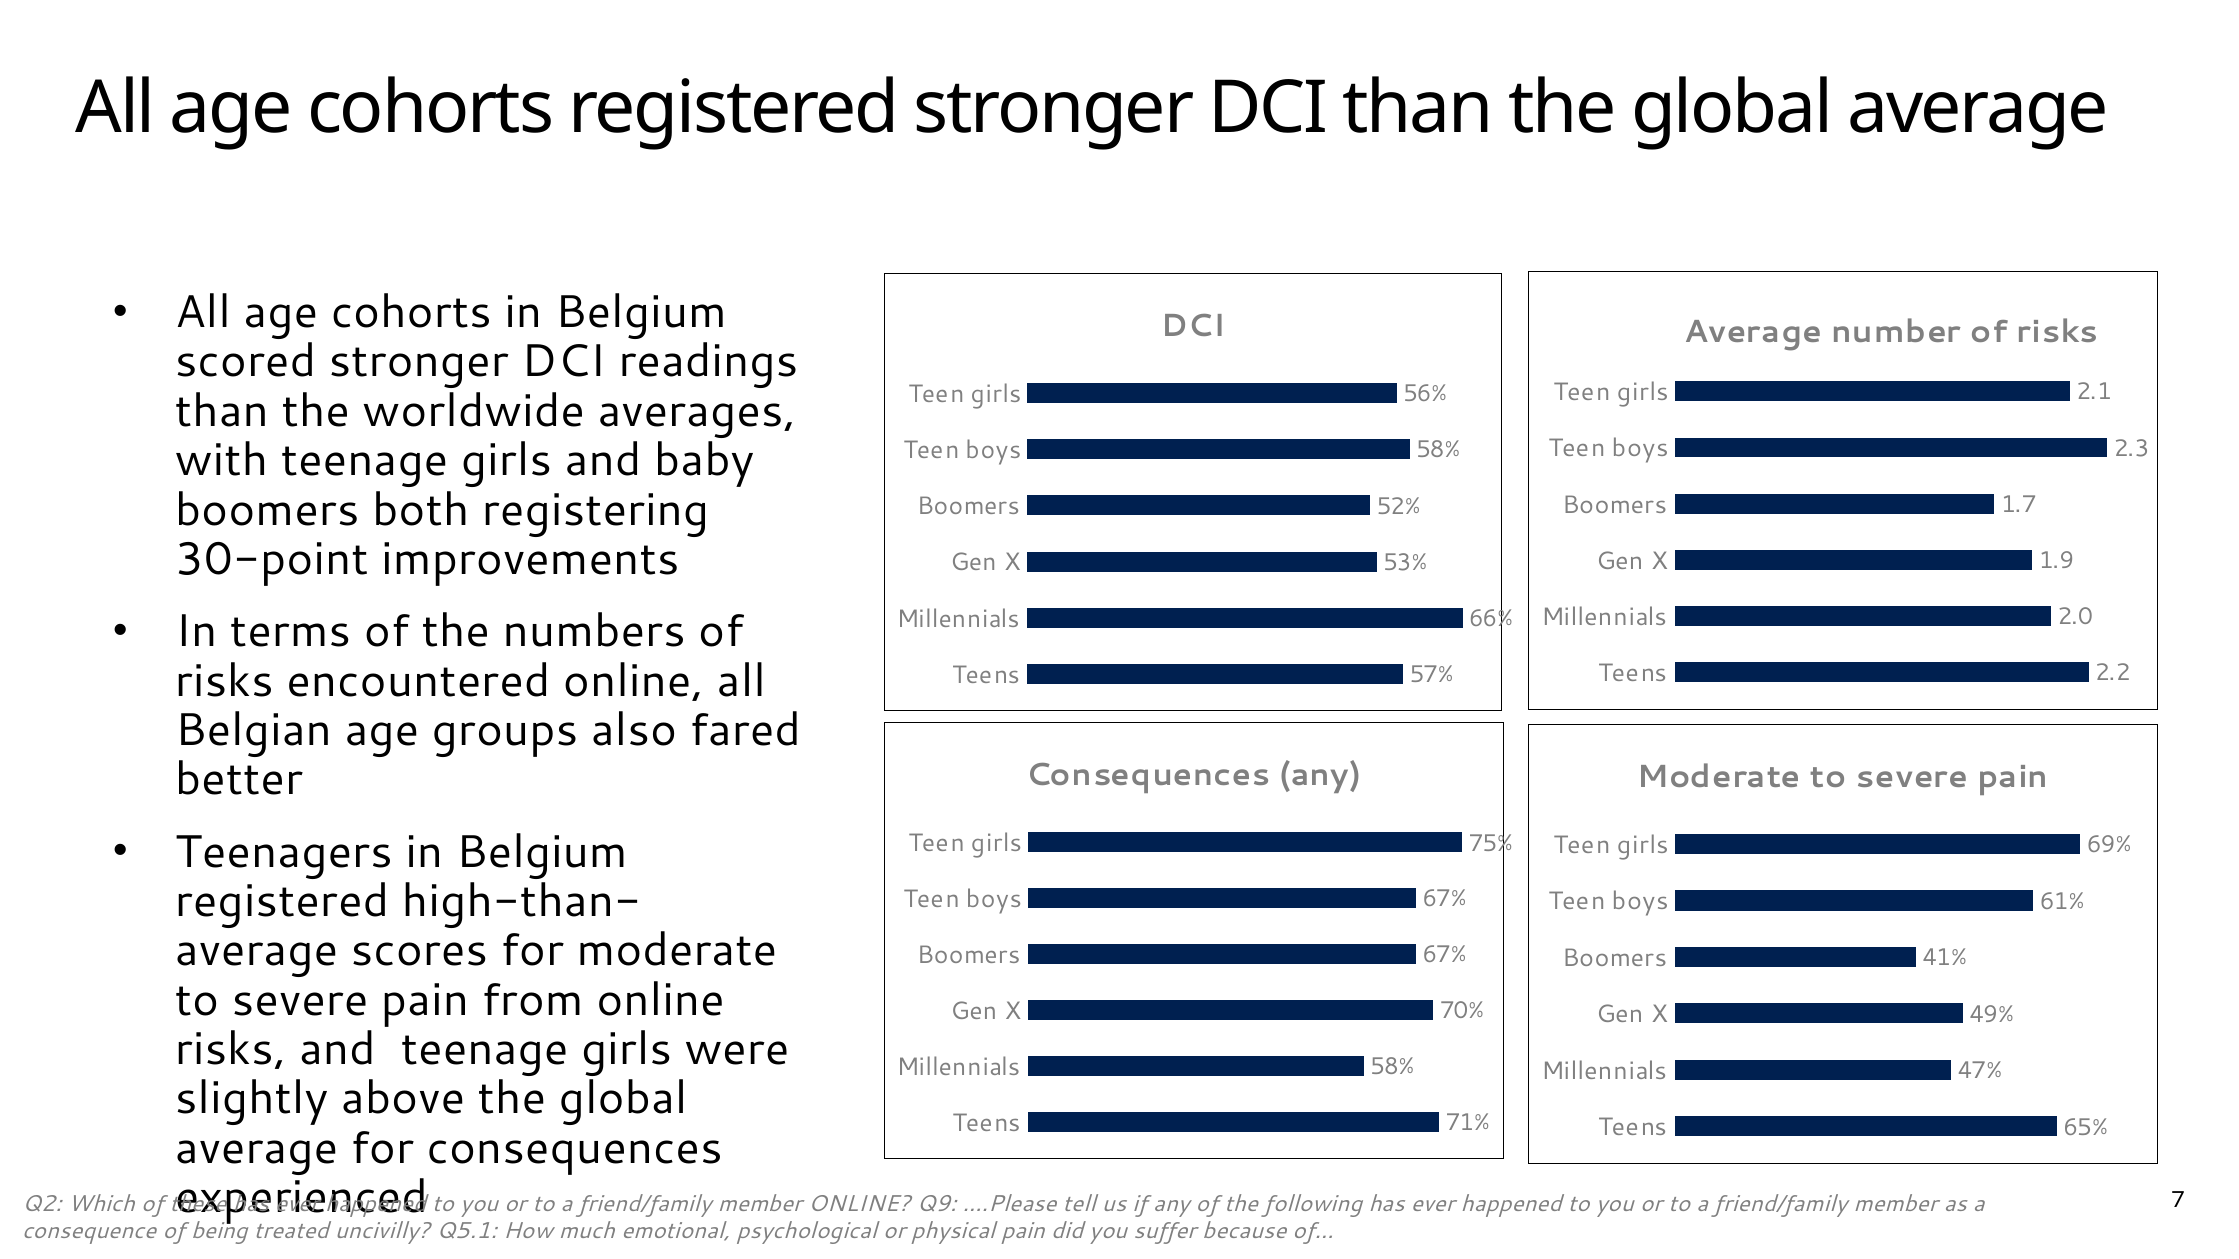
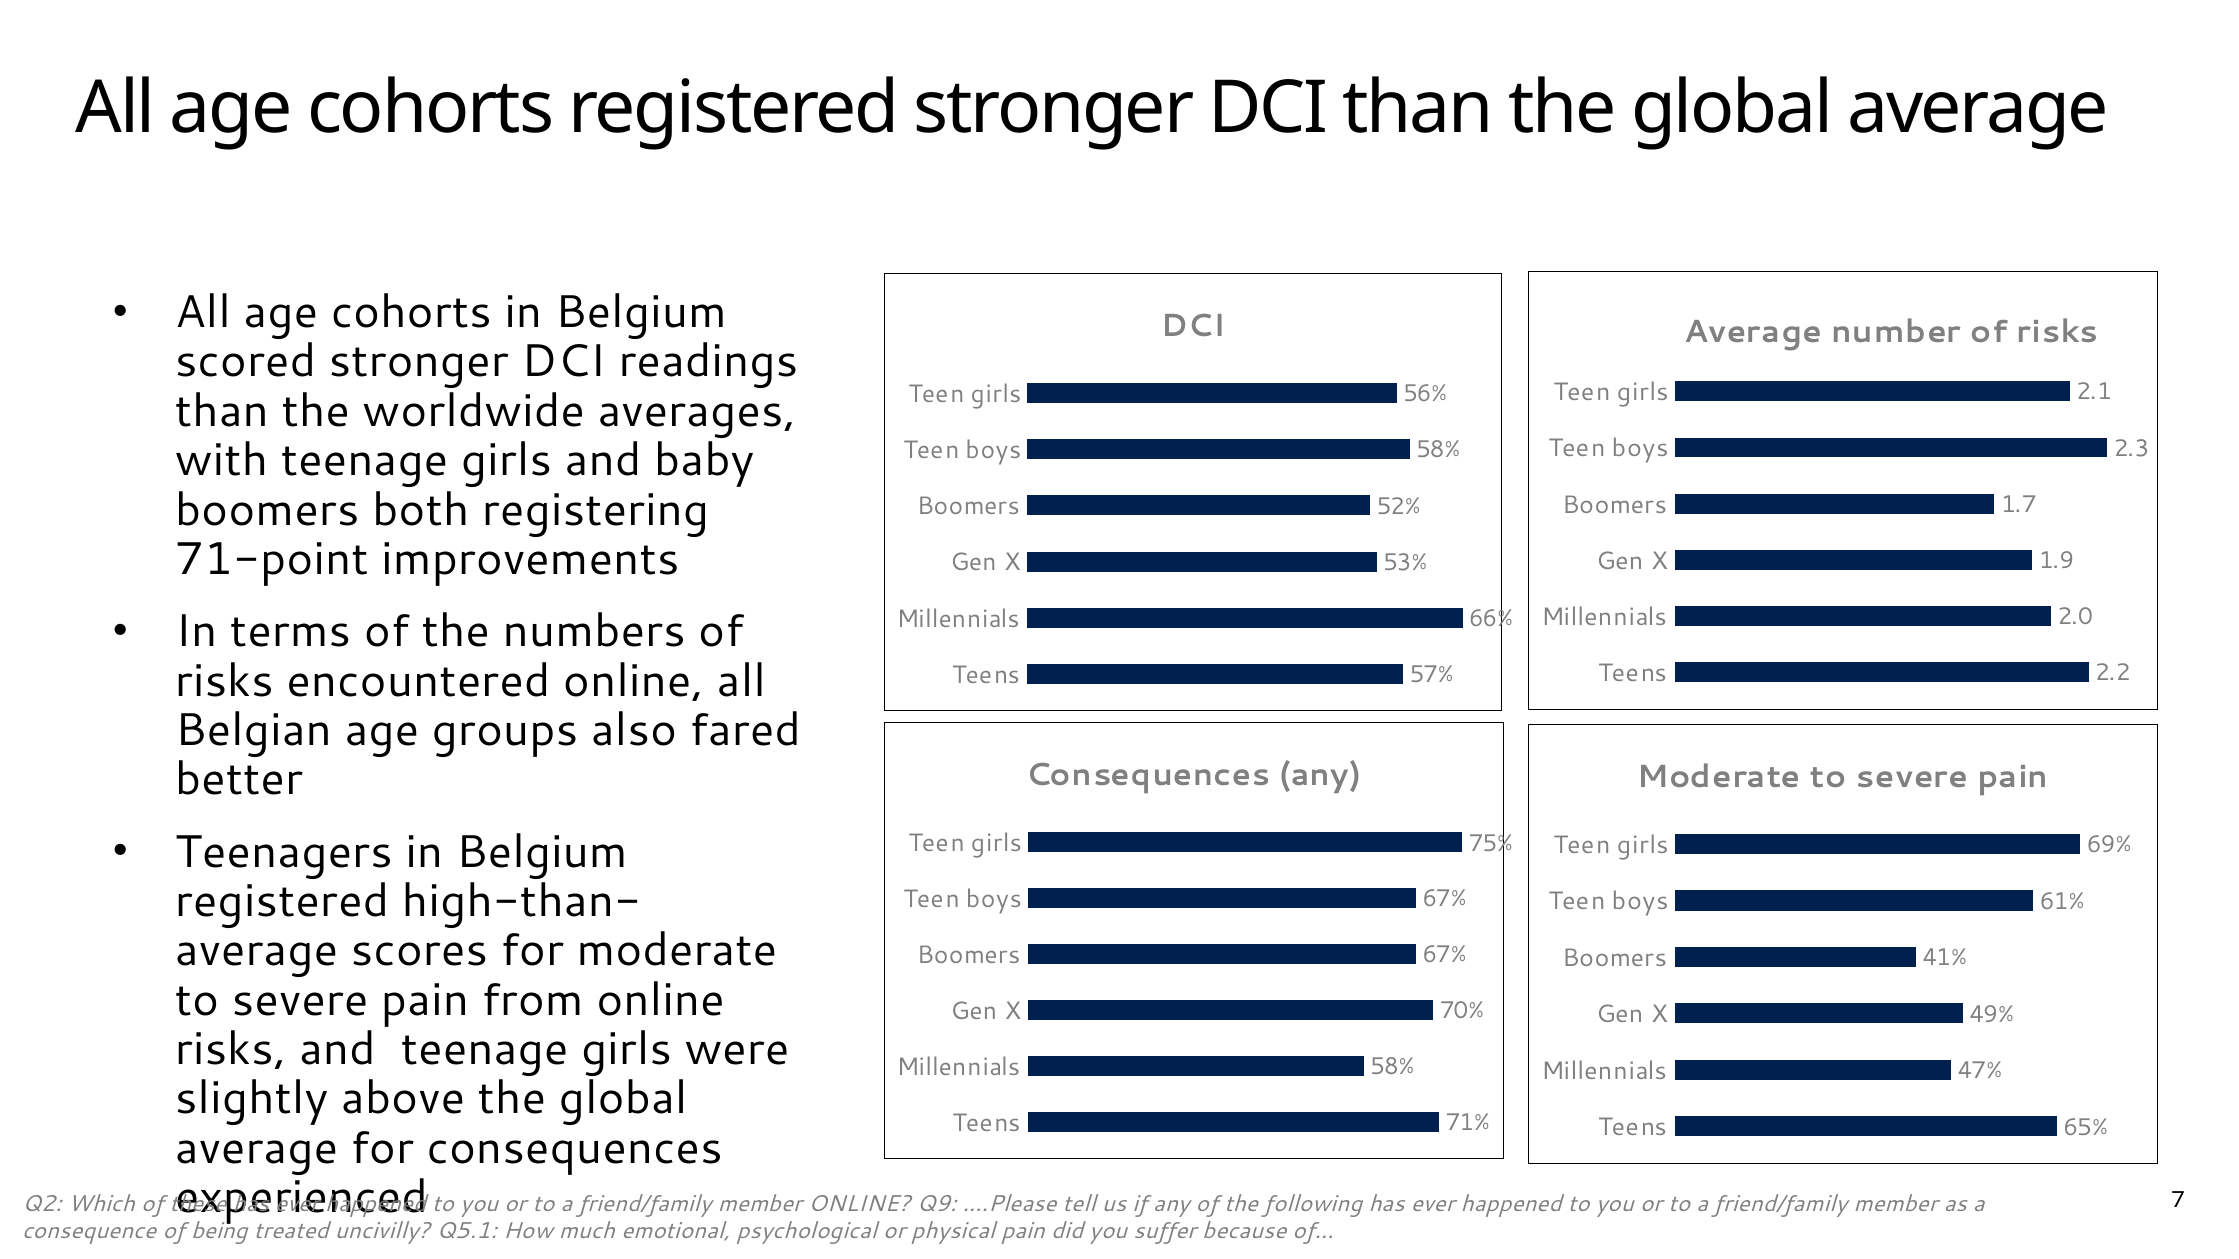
30-point: 30-point -> 71-point (272, 559)
